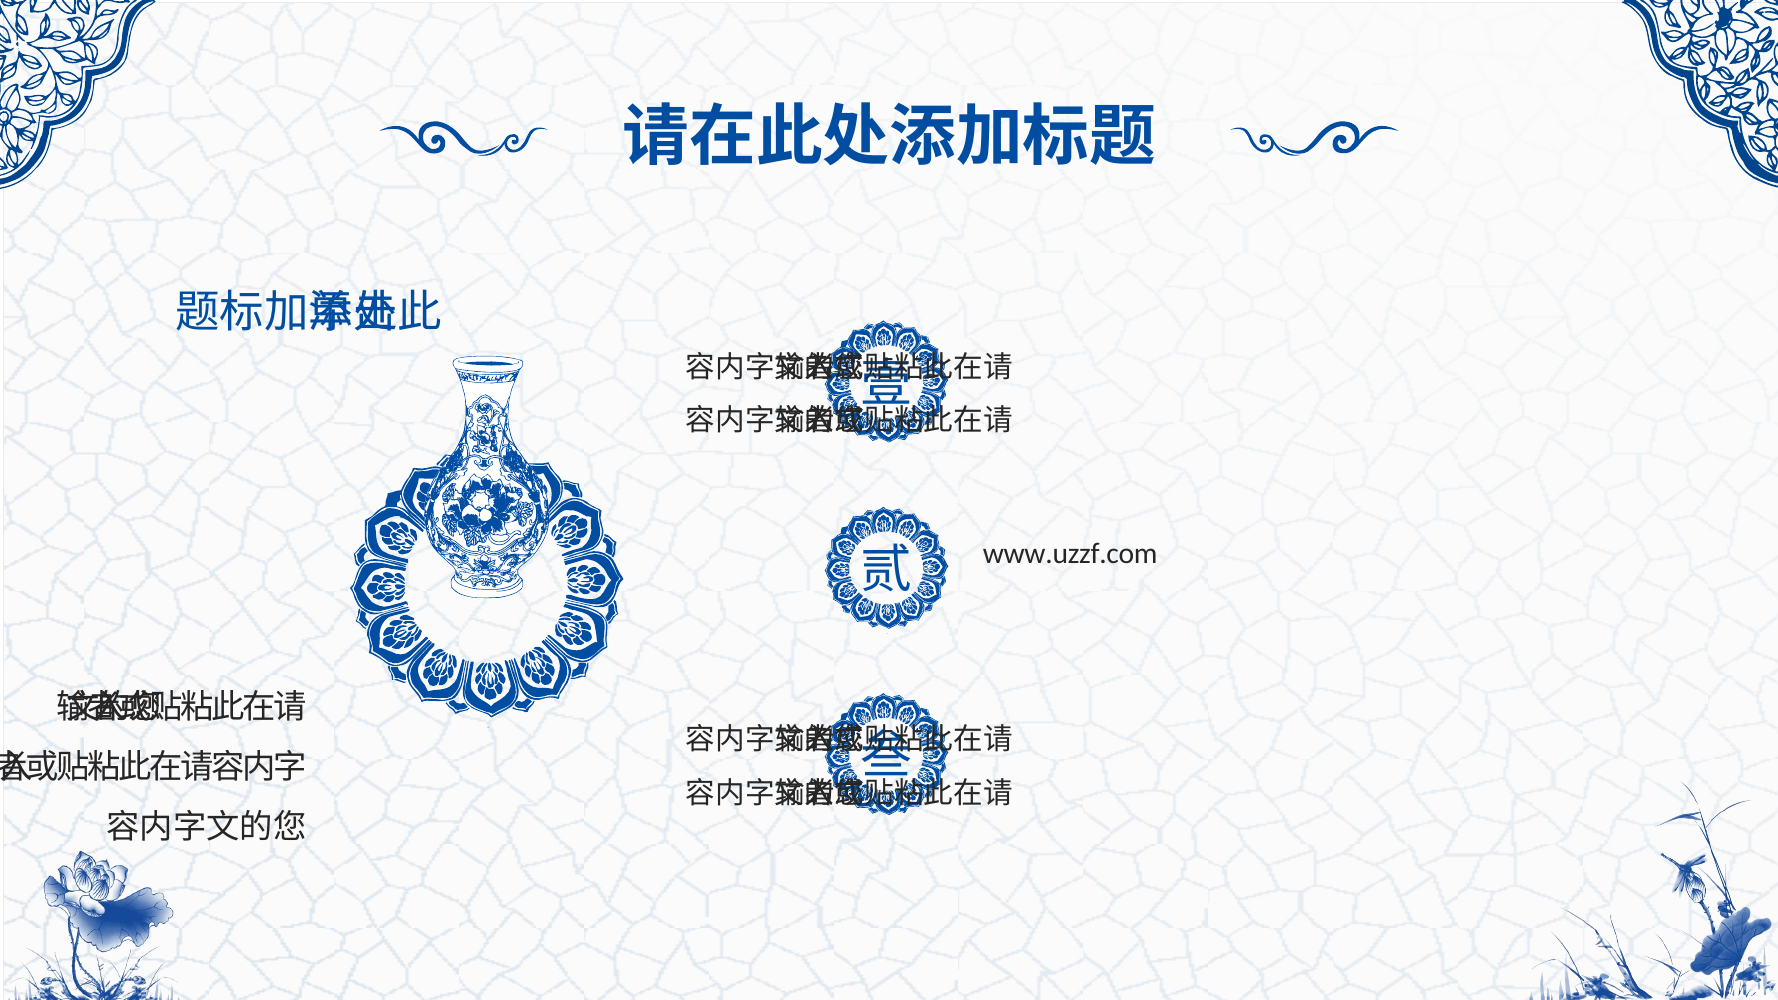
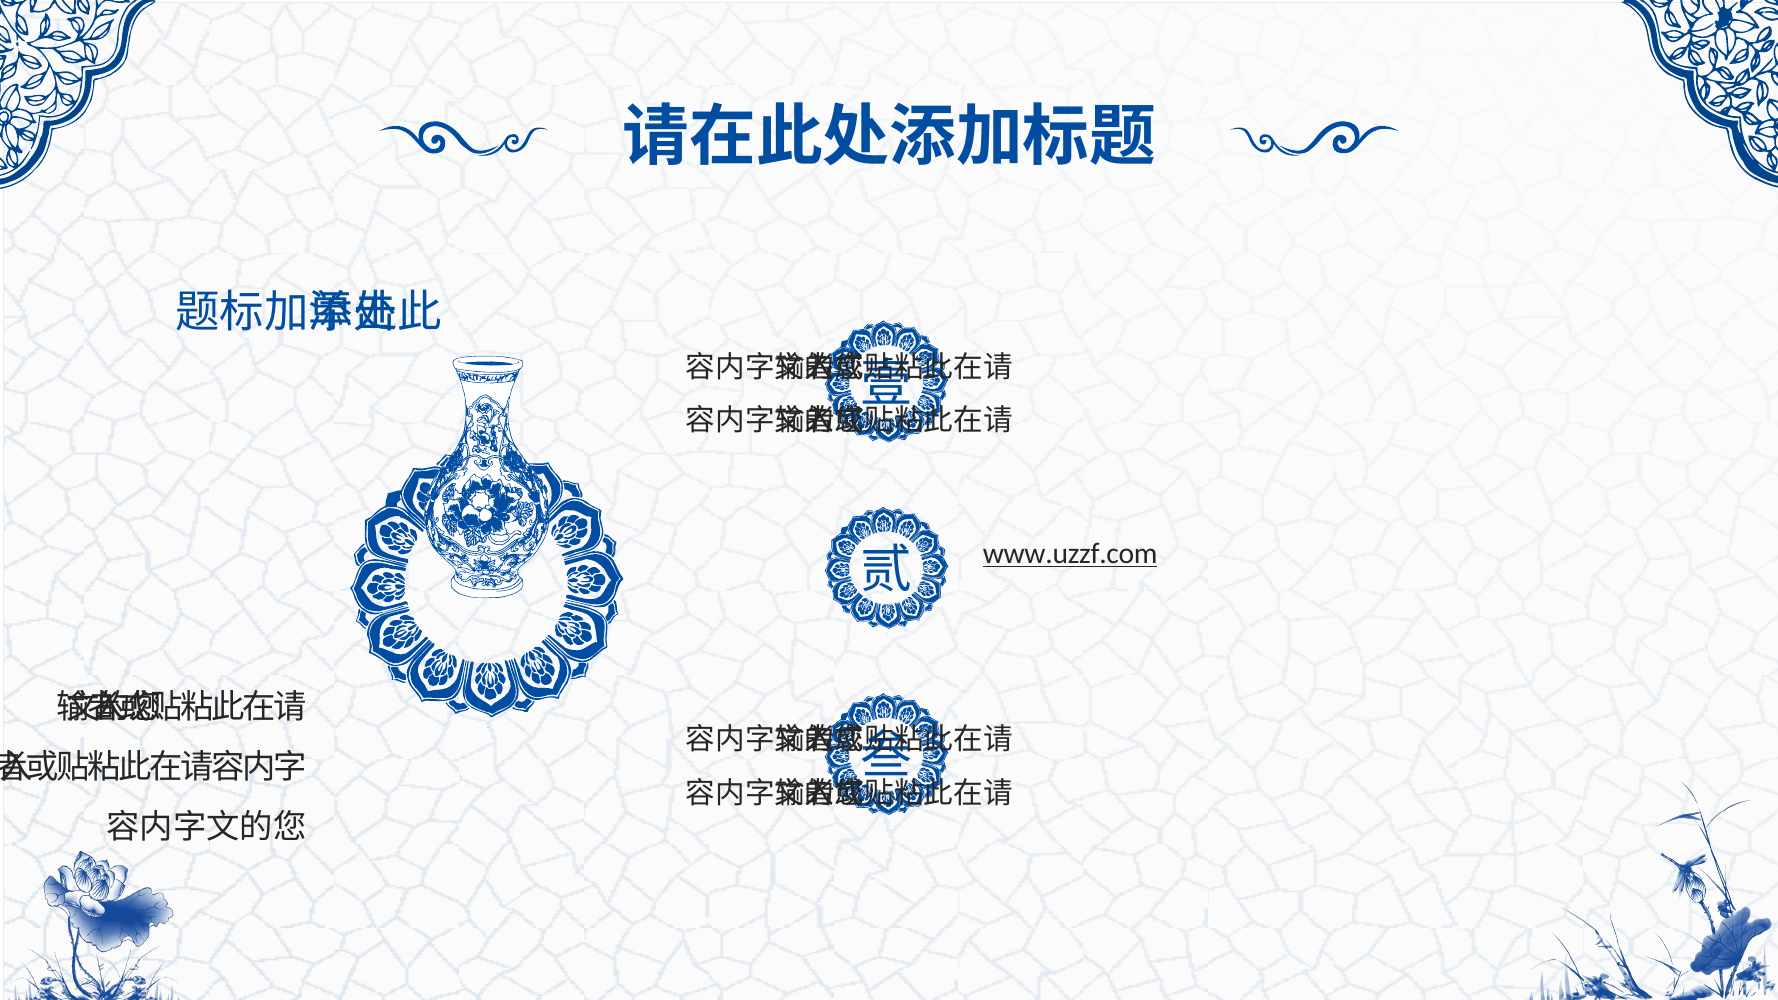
www.uzzf.com underline: none -> present (1070, 554)
